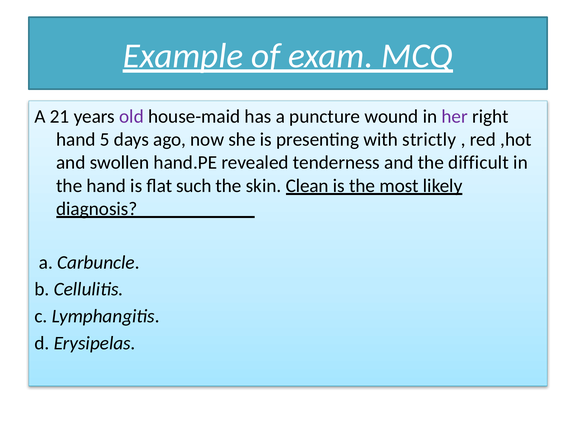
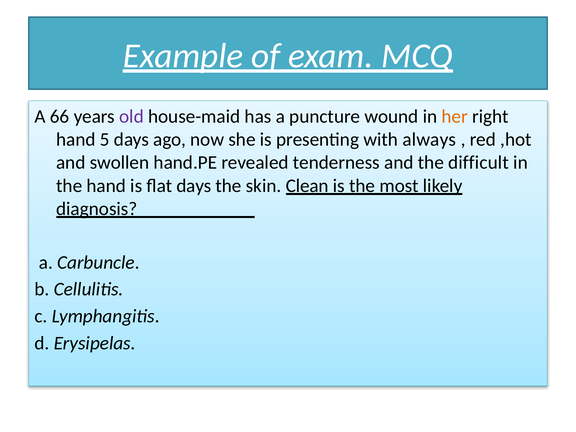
21: 21 -> 66 (60, 117)
her colour: purple -> orange (455, 117)
strictly: strictly -> always (429, 140)
flat such: such -> days (194, 186)
